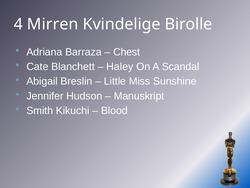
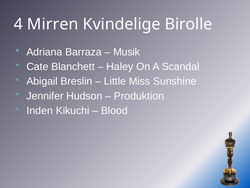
Chest: Chest -> Musik (127, 52)
Manuskript: Manuskript -> Produktion (139, 96)
Smith: Smith -> Inden (40, 110)
